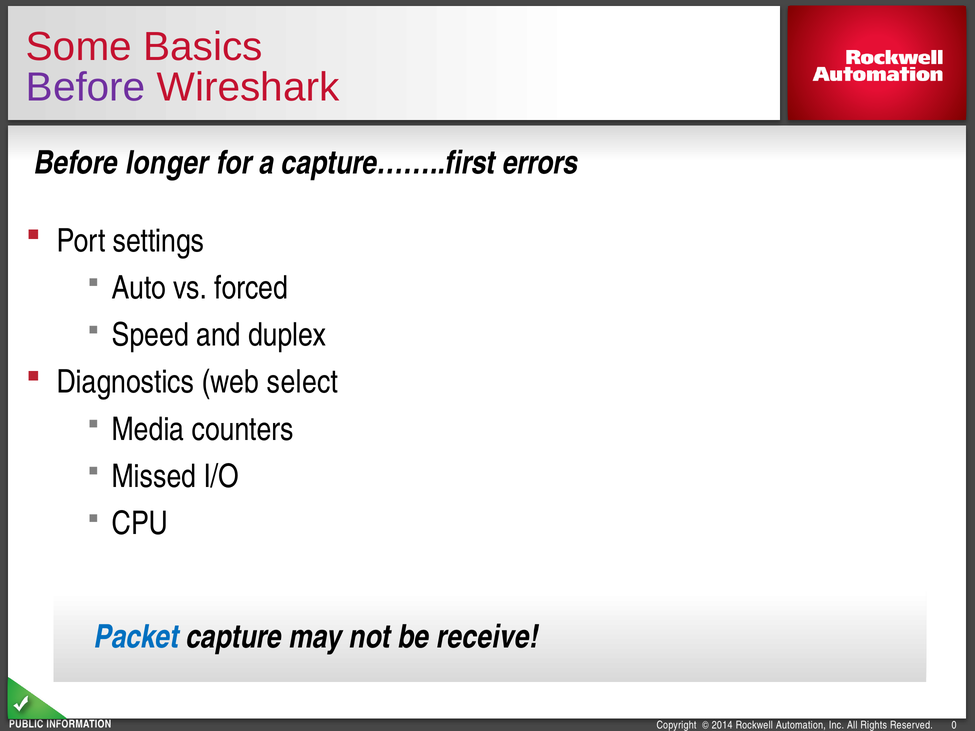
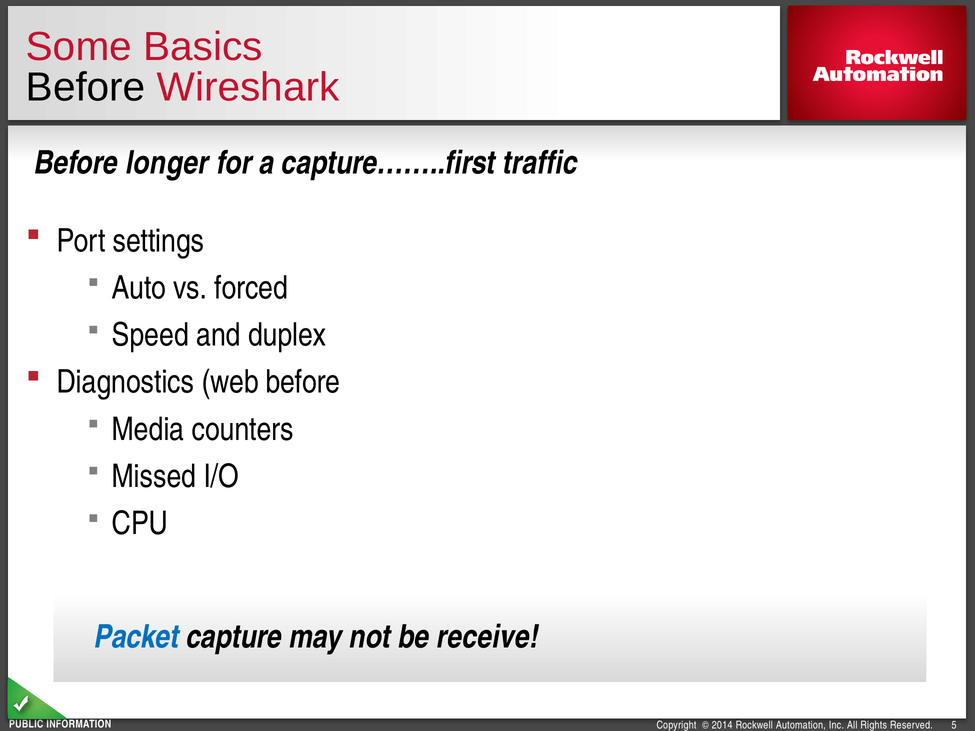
Before colour: purple -> black (86, 87)
errors: errors -> traffic (540, 163)
web select: select -> before (303, 382)
0: 0 -> 5 (954, 725)
